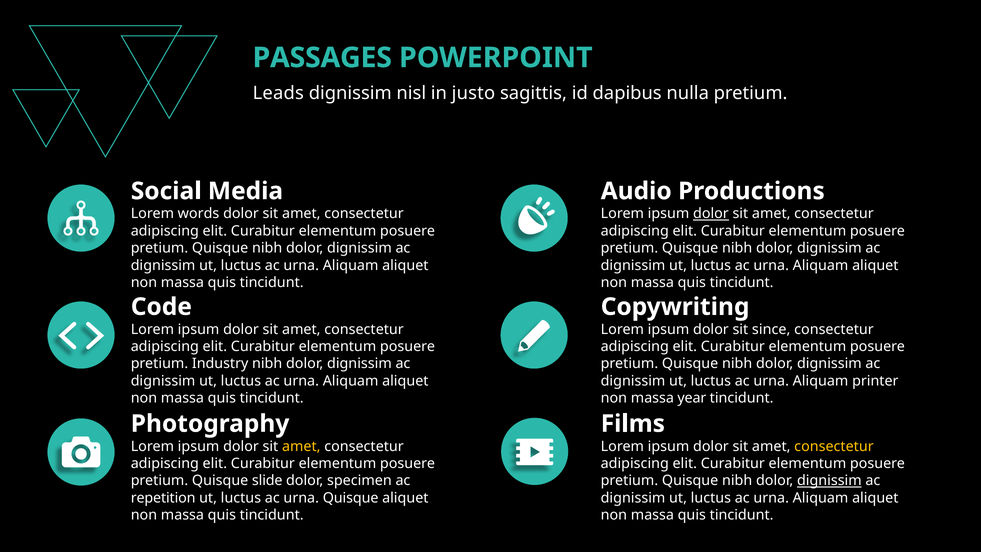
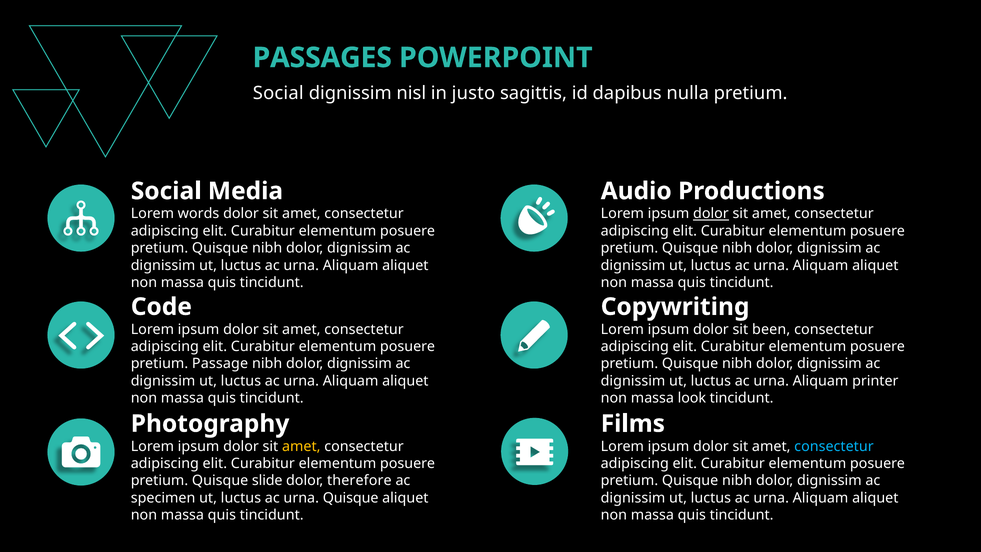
Leads: Leads -> Social (278, 93)
since: since -> been (771, 329)
Industry: Industry -> Passage (220, 364)
year: year -> look (692, 398)
consectetur colour: yellow -> light blue (834, 446)
specimen: specimen -> therefore (359, 480)
dignissim underline: present -> none (829, 480)
repetition: repetition -> specimen (163, 498)
